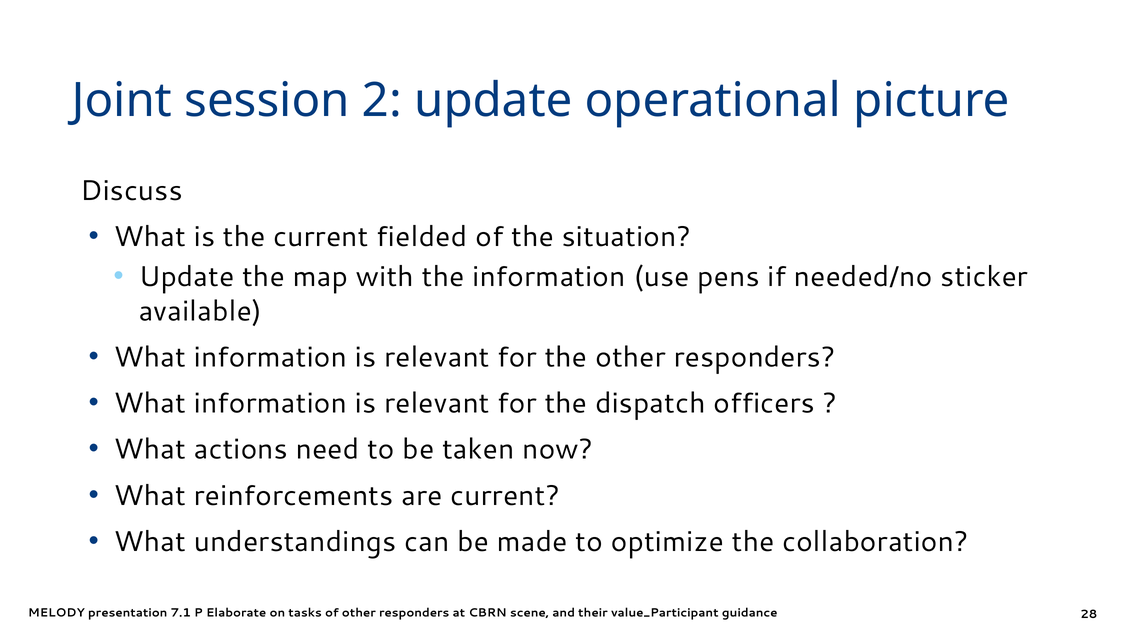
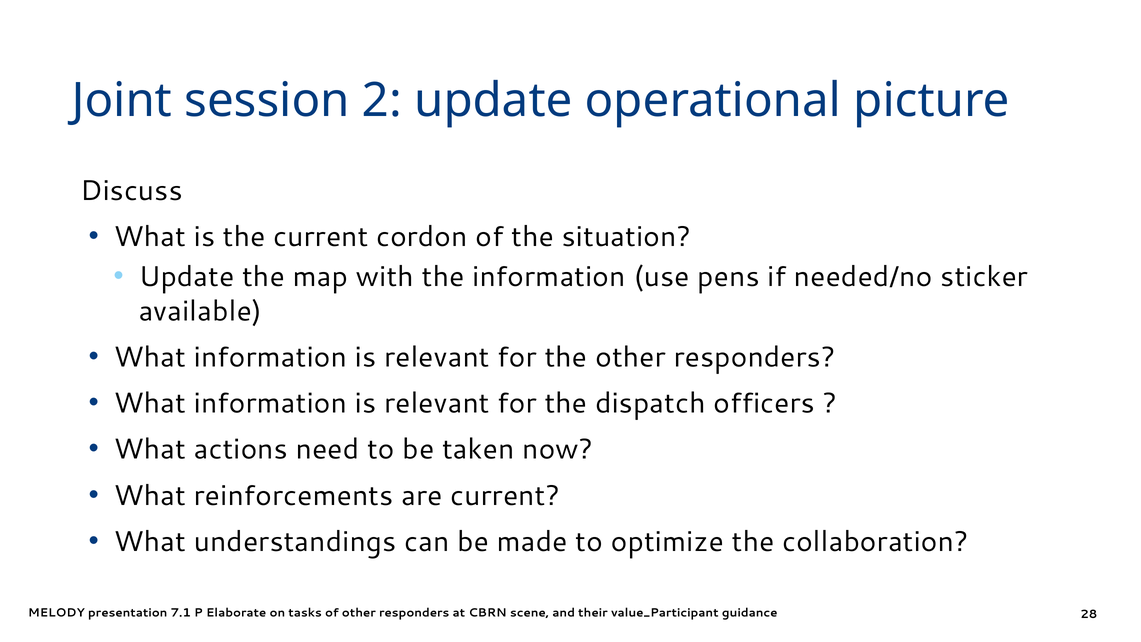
fielded: fielded -> cordon (422, 237)
